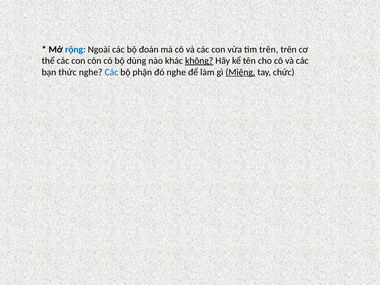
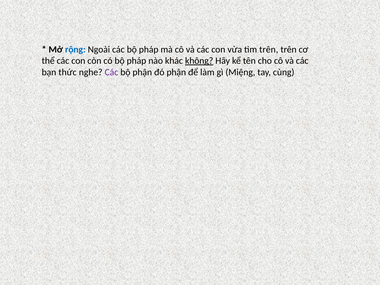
các bộ đoán: đoán -> pháp (149, 49)
có bộ dùng: dùng -> pháp (136, 61)
Các colour: blue -> purple (111, 72)
đó nghe: nghe -> phận (176, 72)
Miệng underline: present -> none (240, 72)
chức: chức -> cùng (284, 72)
